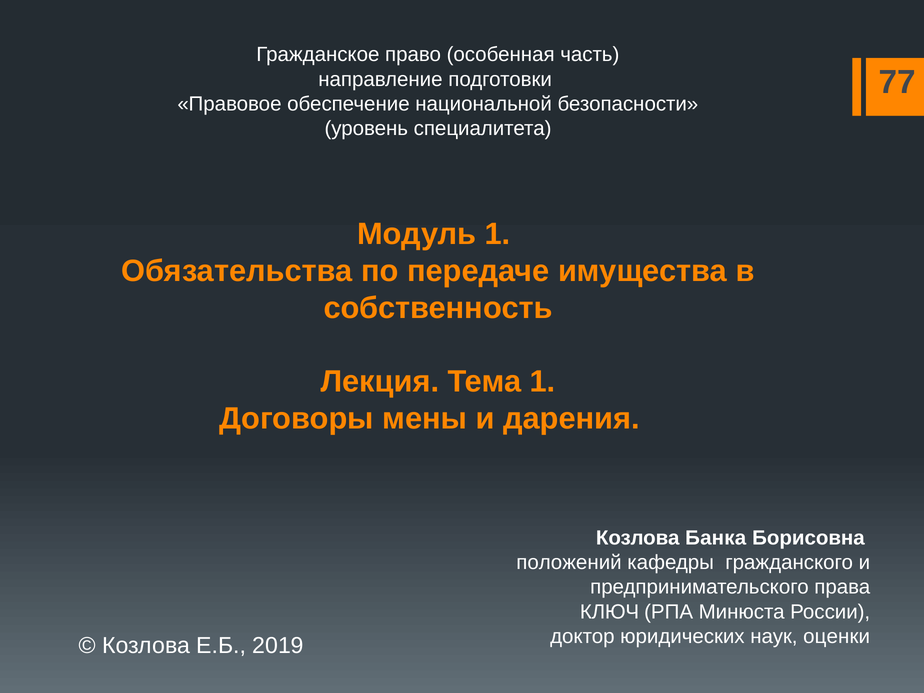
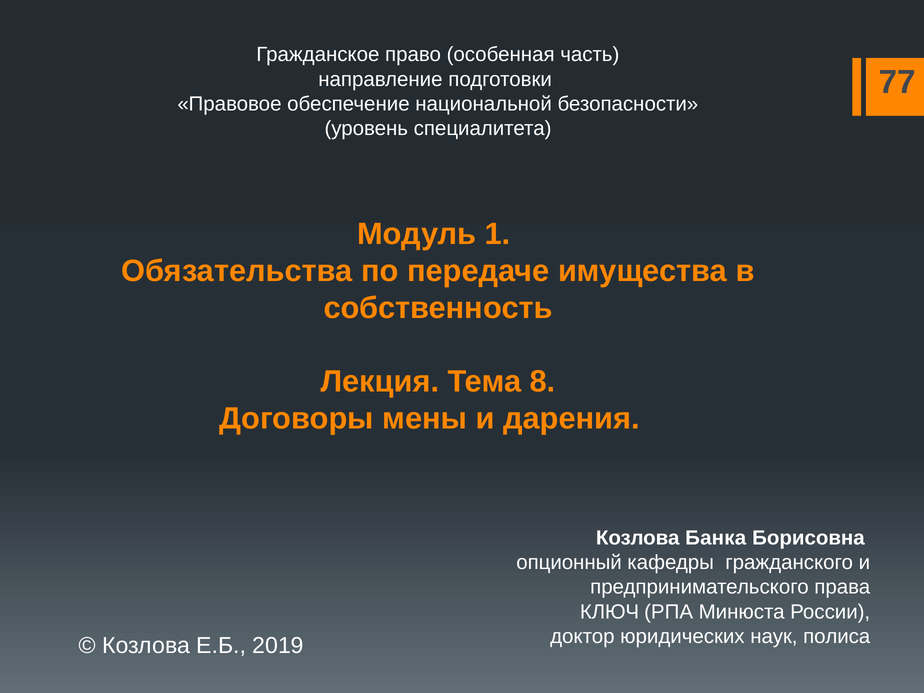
Тема 1: 1 -> 8 (543, 382)
положений: положений -> опционный (569, 563)
оценки: оценки -> полиса (837, 636)
